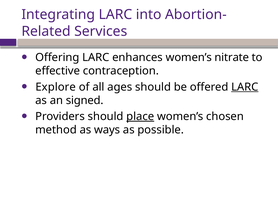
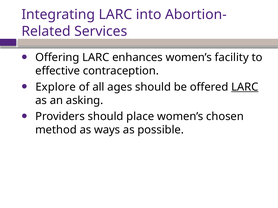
nitrate: nitrate -> facility (232, 58)
signed: signed -> asking (85, 101)
place underline: present -> none (140, 117)
